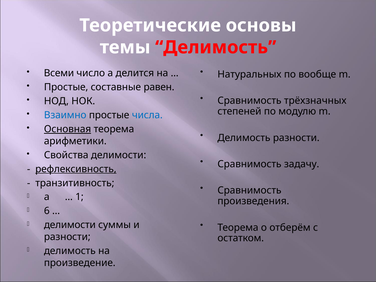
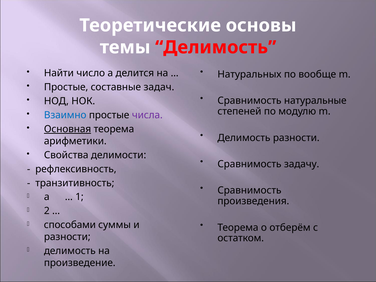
Всеми: Всеми -> Найти (59, 73)
равен: равен -> задач (159, 87)
трёхзначных: трёхзначных -> натуральные (315, 101)
числа colour: blue -> purple (147, 115)
рефлексивность underline: present -> none (76, 169)
6: 6 -> 2 (47, 211)
делимости: делимости -> способами (70, 225)
